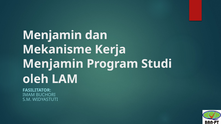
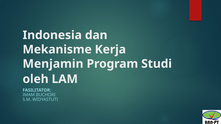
Menjamin: Menjamin -> Indonesia (52, 35)
